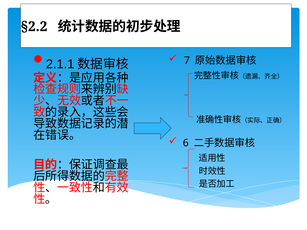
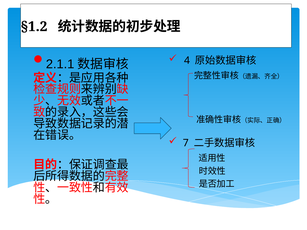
§2.2: §2.2 -> §1.2 (34, 27)
7: 7 -> 4 (187, 61)
6: 6 -> 7 (186, 143)
